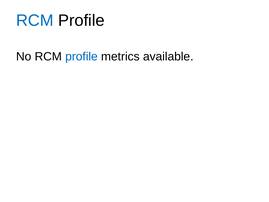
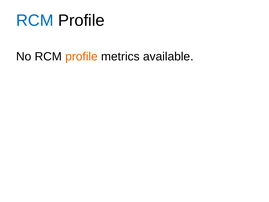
profile colour: blue -> orange (82, 56)
